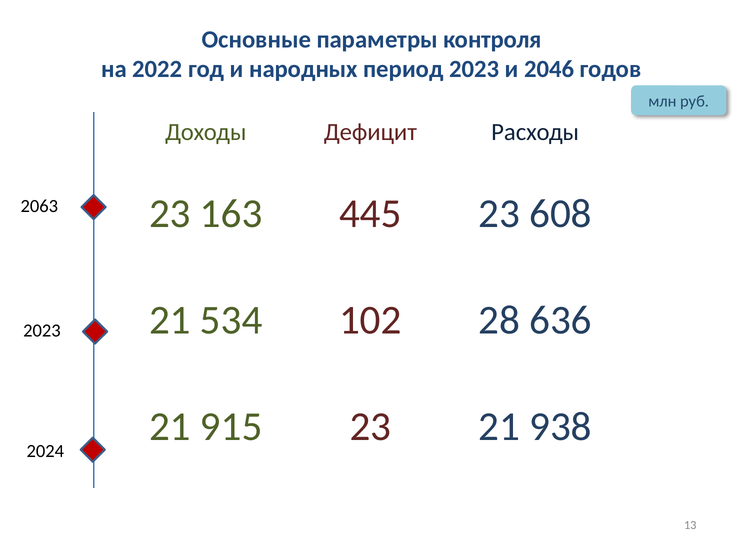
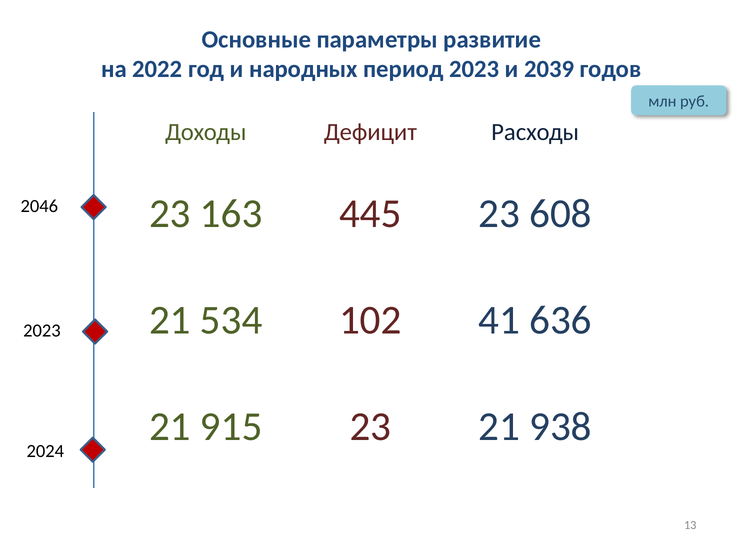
контроля: контроля -> развитие (492, 40)
2046: 2046 -> 2039 (549, 69)
2063: 2063 -> 2046 (39, 206)
28: 28 -> 41 (499, 321)
